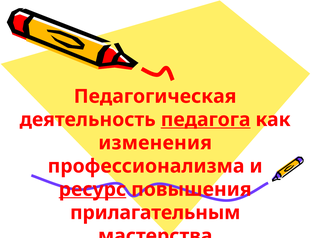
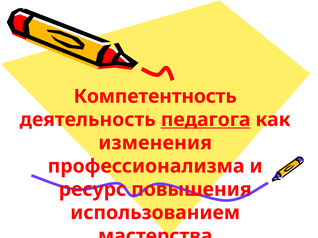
Педагогическая: Педагогическая -> Компетентность (155, 97)
ресурс underline: present -> none (92, 190)
прилагательным: прилагательным -> использованием (155, 213)
